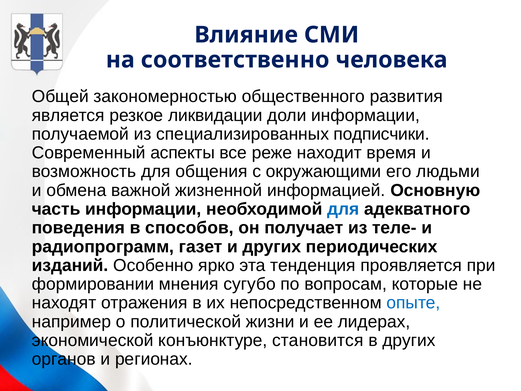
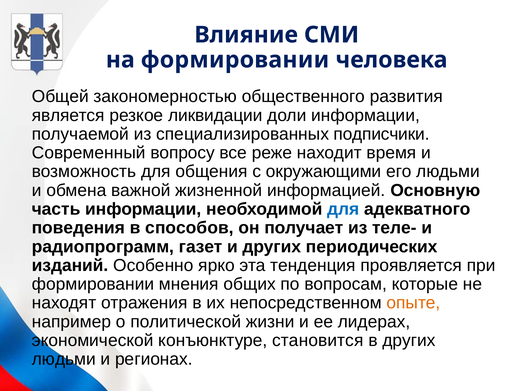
на соответственно: соответственно -> формировании (235, 60)
аспекты: аспекты -> вопросу (183, 153)
сугубо: сугубо -> общих (250, 284)
опыте colour: blue -> orange (414, 303)
органов: органов -> людьми (64, 359)
